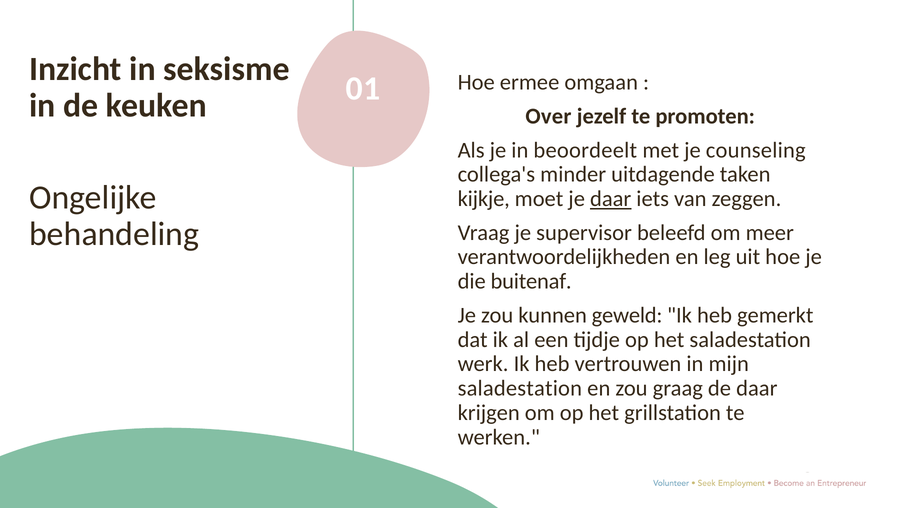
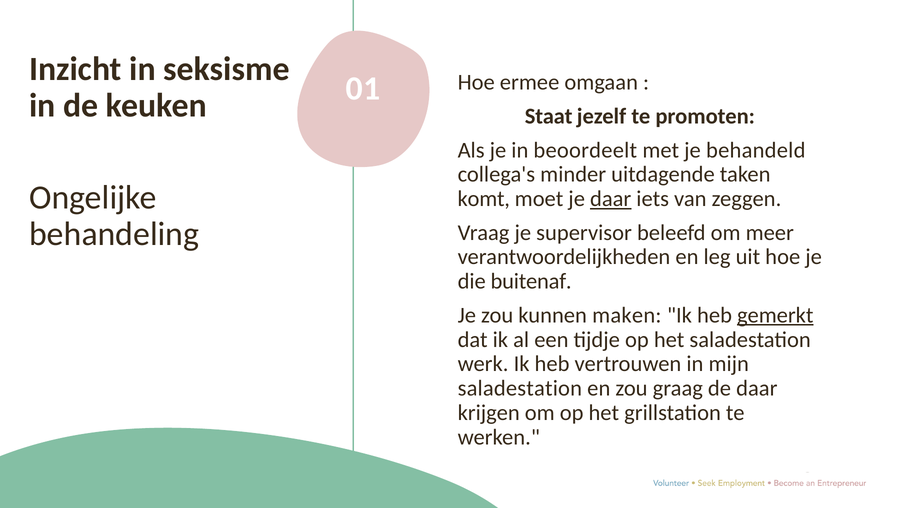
Over: Over -> Staat (549, 116)
counseling: counseling -> behandeld (756, 150)
kijkje: kijkje -> komt (484, 199)
geweld: geweld -> maken (627, 315)
gemerkt underline: none -> present (775, 315)
